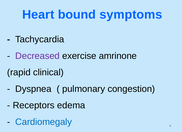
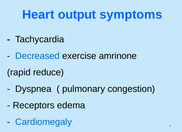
bound: bound -> output (77, 15)
Decreased colour: purple -> blue (37, 56)
clinical: clinical -> reduce (48, 73)
